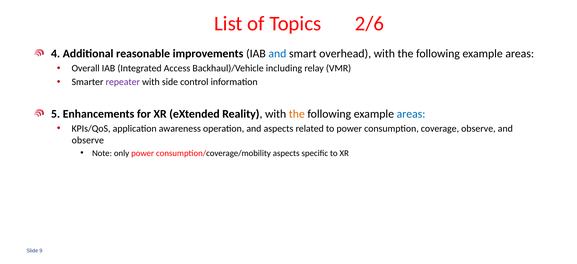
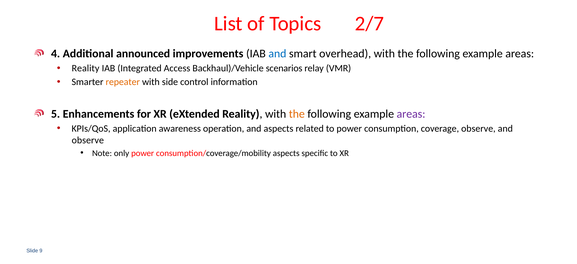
2/6: 2/6 -> 2/7 (369, 23)
reasonable: reasonable -> announced (143, 54)
Overall: Overall -> Reality (86, 68)
including: including -> scenarios (284, 68)
repeater colour: purple -> orange (123, 82)
areas colour: blue -> purple (411, 114)
